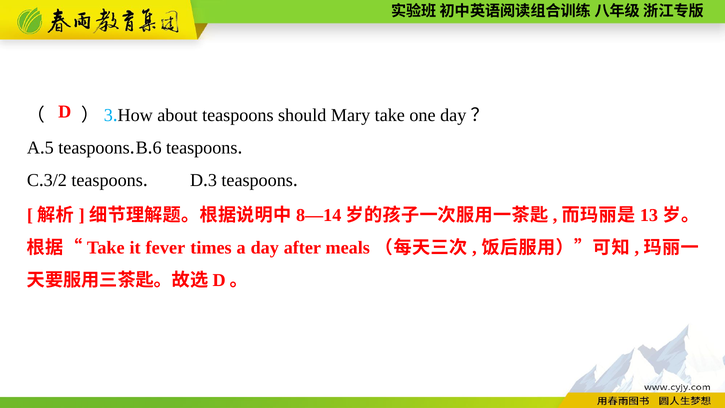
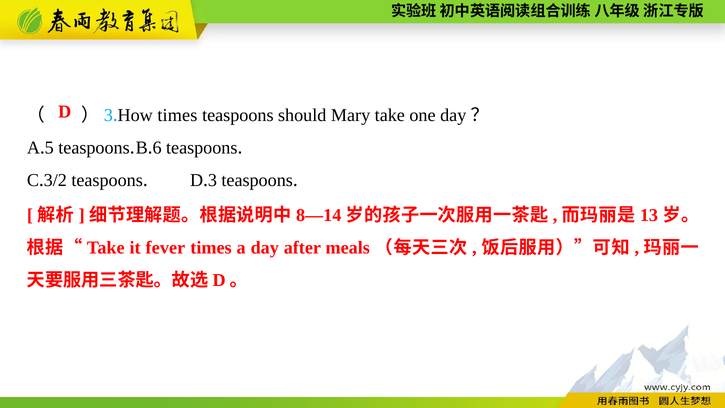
about: about -> times (177, 115)
